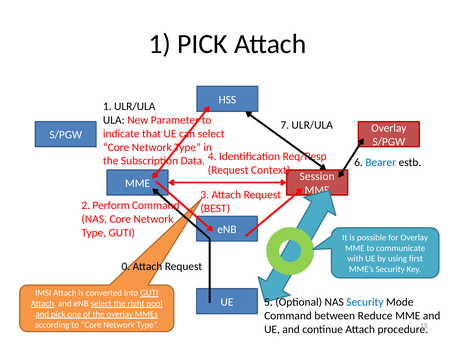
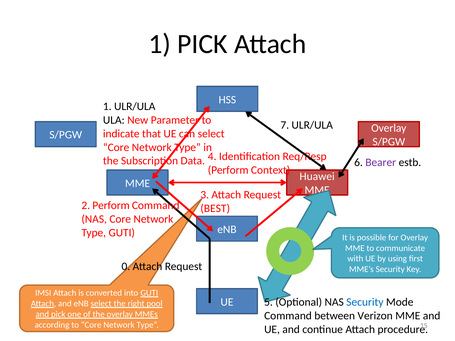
Bearer colour: blue -> purple (381, 163)
Request: Request -> Perform (228, 170)
Session: Session -> Huawei (317, 177)
Reduce: Reduce -> Verizon (375, 316)
